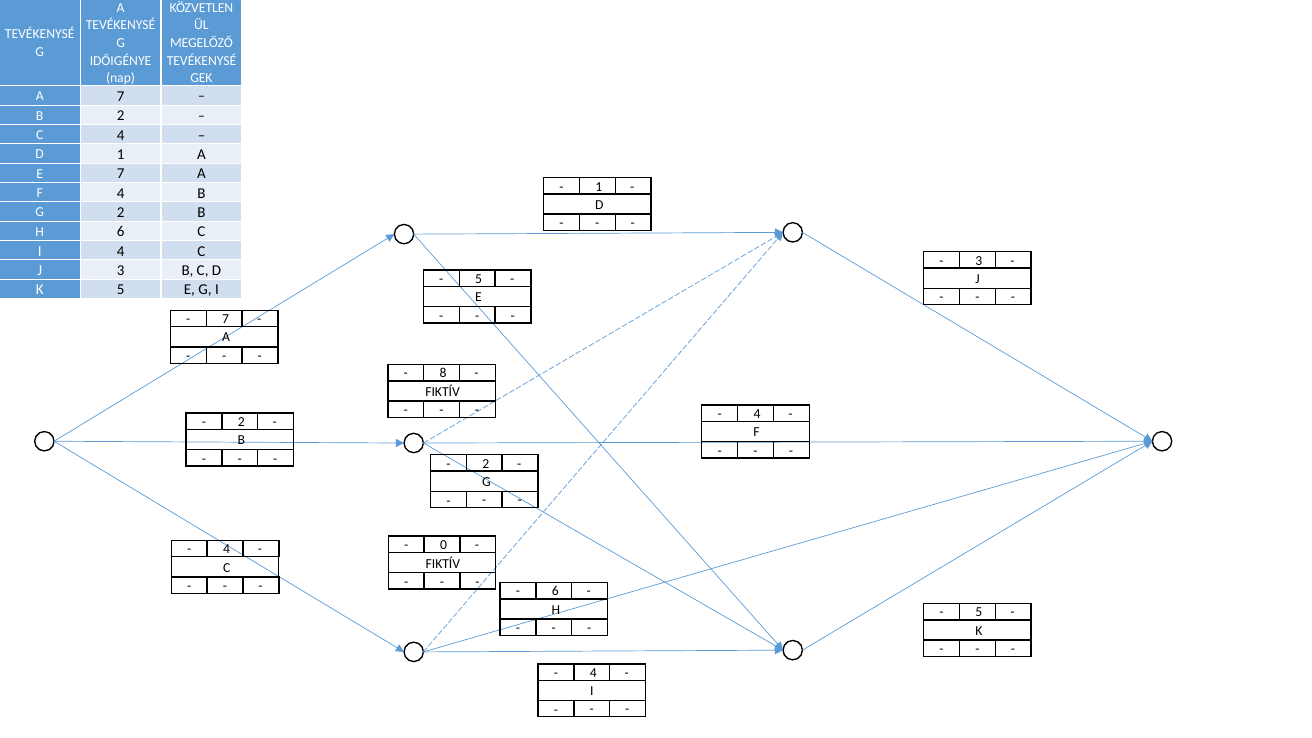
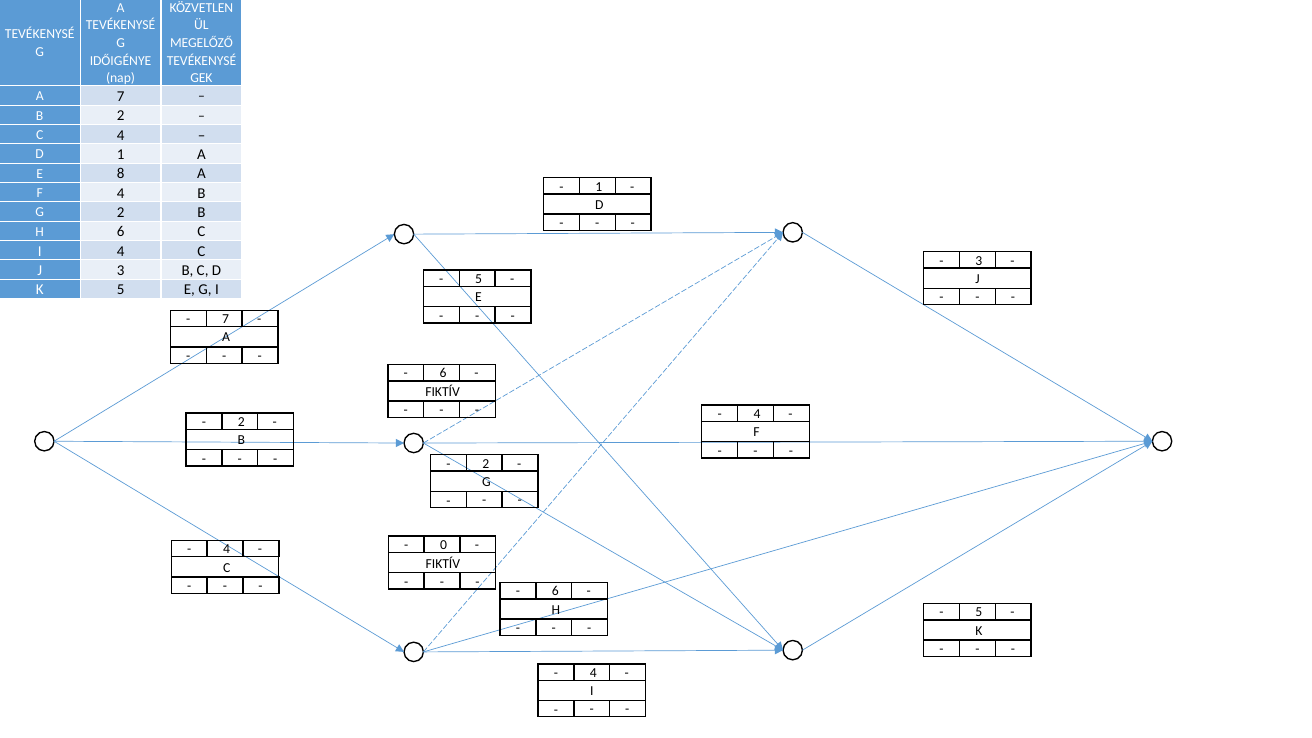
E 7: 7 -> 8 (121, 174)
8: 8 -> 6 (443, 373)
